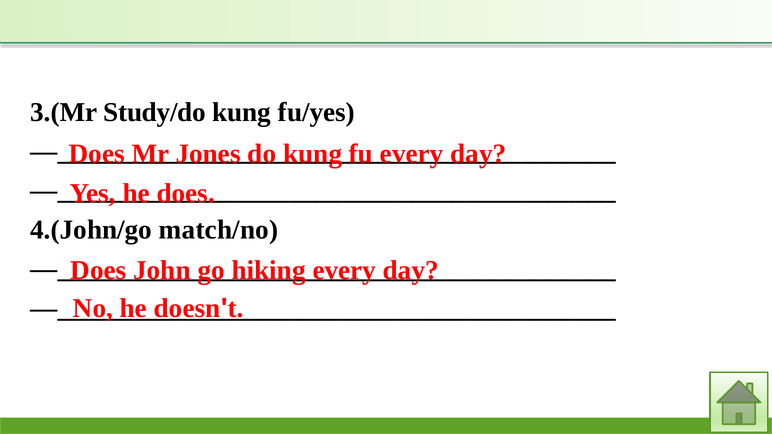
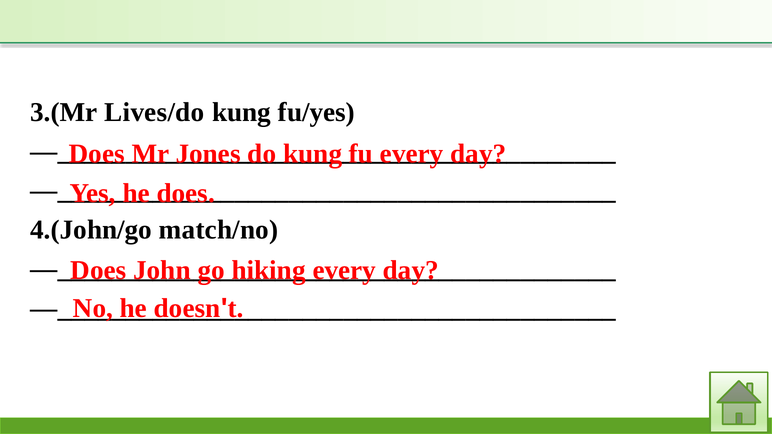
Study/do: Study/do -> Lives/do (154, 112)
